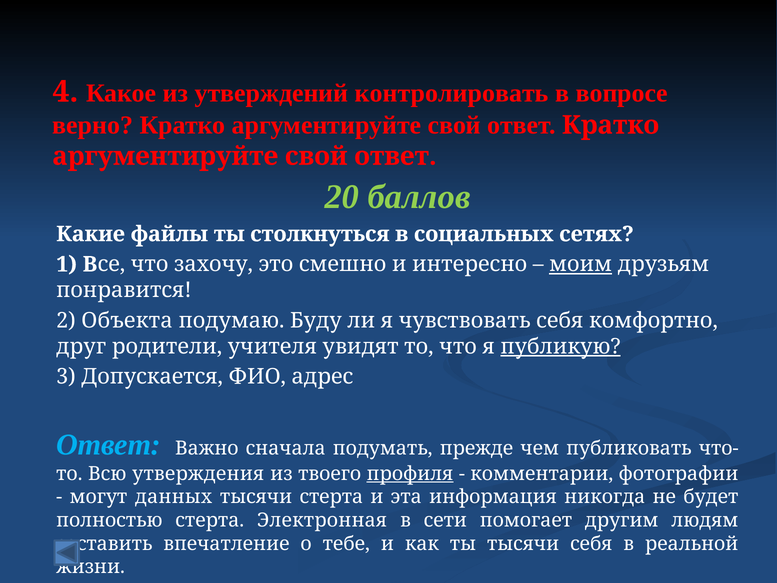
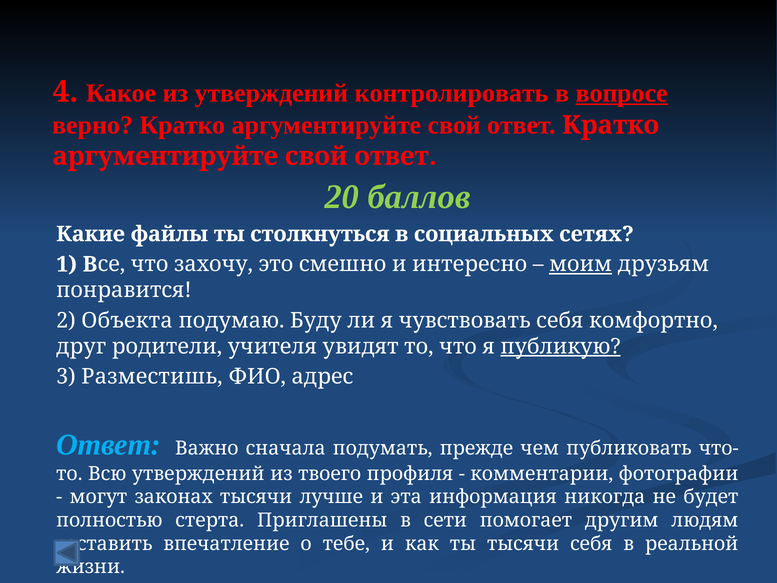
вопросе underline: none -> present (622, 93)
Допускается: Допускается -> Разместишь (152, 377)
Всю утверждения: утверждения -> утверждений (198, 474)
профиля underline: present -> none (410, 474)
данных: данных -> законах (174, 497)
тысячи стерта: стерта -> лучше (331, 497)
Электронная: Электронная -> Приглашены (322, 520)
